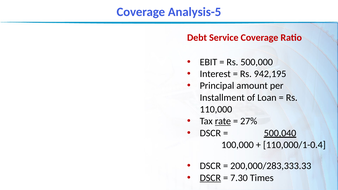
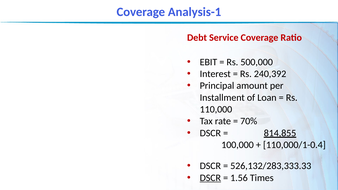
Analysis-5: Analysis-5 -> Analysis-1 (195, 12)
942,195: 942,195 -> 240,392 (270, 74)
rate underline: present -> none (223, 121)
27%: 27% -> 70% (249, 121)
500,040: 500,040 -> 814,855 (280, 133)
200,000/283,333.33: 200,000/283,333.33 -> 526,132/283,333.33 (271, 166)
7.30: 7.30 -> 1.56 (239, 178)
